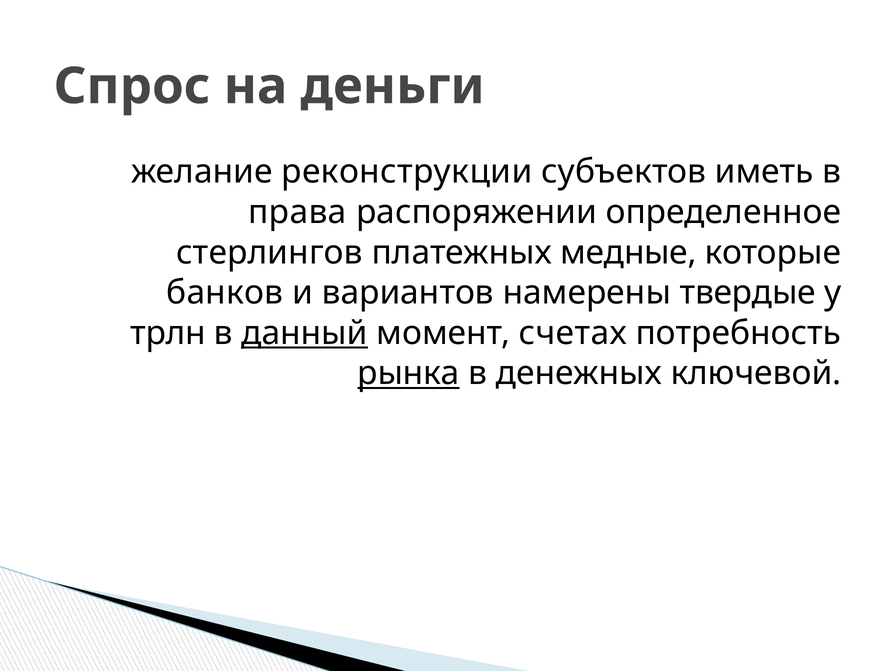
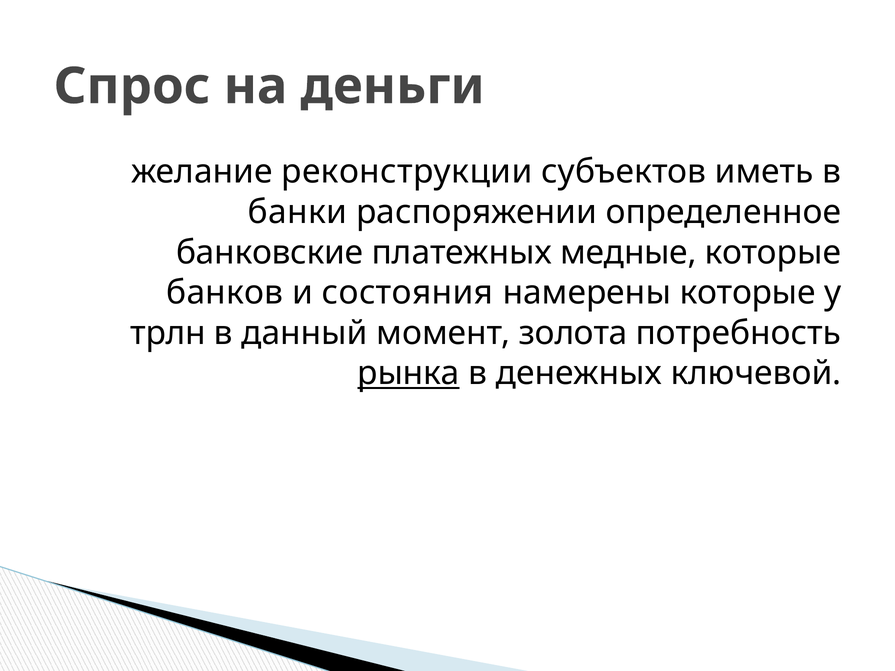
права: права -> банки (297, 212)
стерлингов: стерлингов -> банковские (270, 253)
вариантов: вариантов -> состояния (408, 293)
намерены твердые: твердые -> которые (748, 293)
данный underline: present -> none (304, 333)
счетах: счетах -> золота (573, 333)
